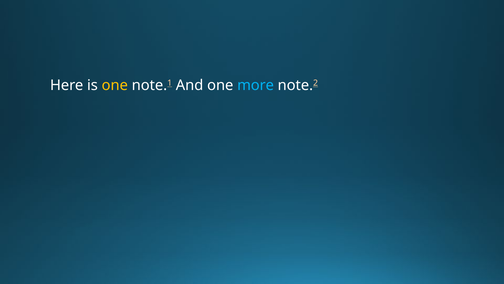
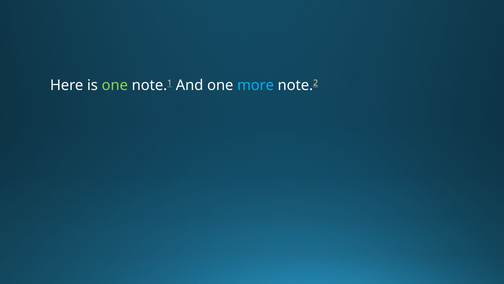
one colour: yellow -> light green (115, 85)
